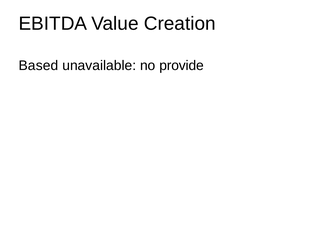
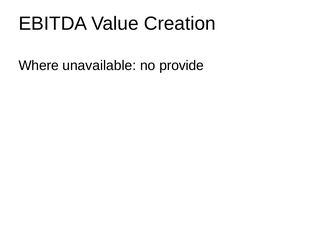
Based: Based -> Where (39, 65)
